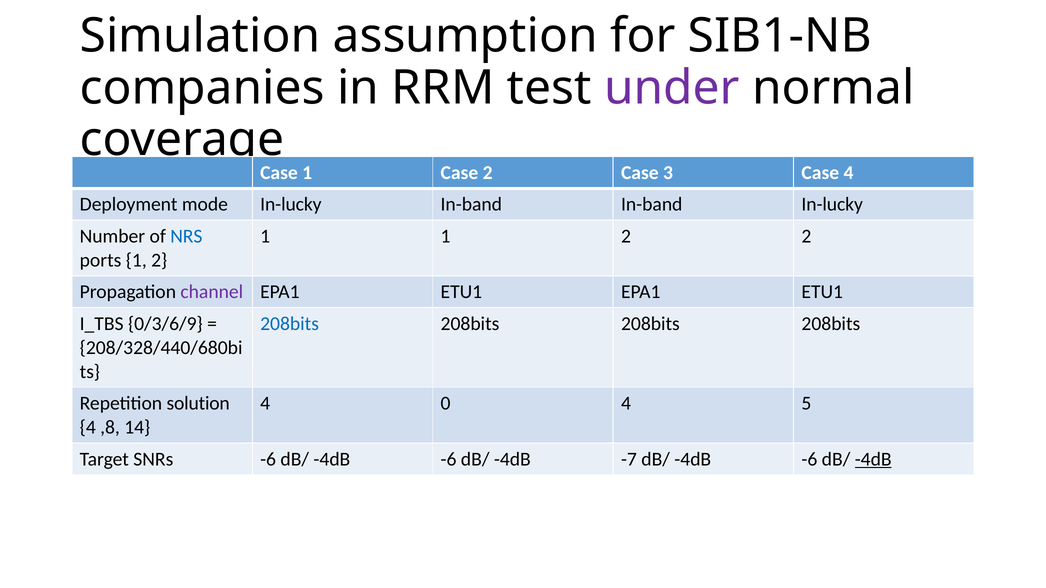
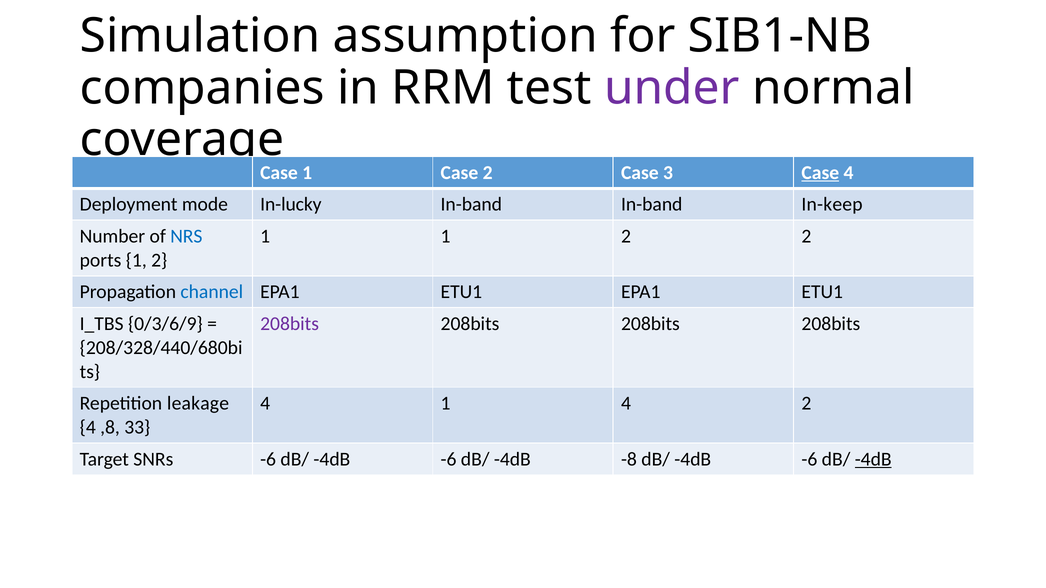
Case underline: none -> present (820, 173)
In-band In-lucky: In-lucky -> In-keep (832, 205)
channel colour: purple -> blue (212, 292)
208bits colour: blue -> purple (290, 324)
solution: solution -> leakage (198, 404)
4 0: 0 -> 1 (446, 404)
4 5: 5 -> 2 (806, 404)
14: 14 -> 33 (137, 428)
-7: -7 -> -8 (629, 459)
